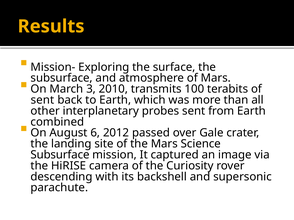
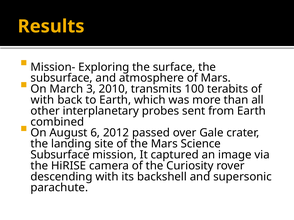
sent: sent -> with (42, 100)
